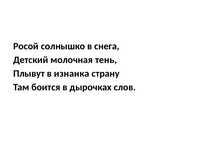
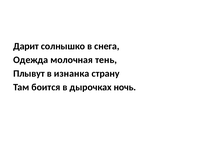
Росой: Росой -> Дарит (26, 46)
Детский: Детский -> Одежда (31, 60)
слов: слов -> ночь (125, 87)
